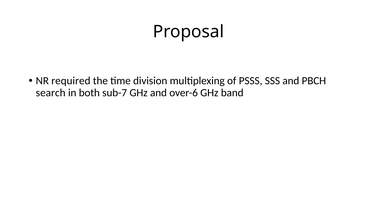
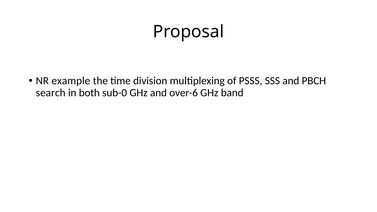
required: required -> example (71, 81)
sub-7: sub-7 -> sub-0 (115, 93)
